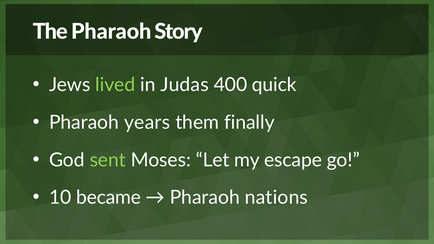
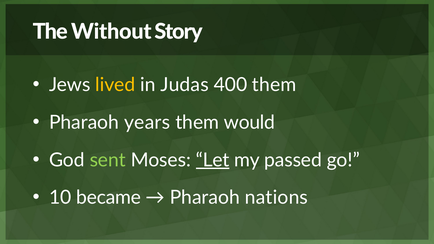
The Pharaoh: Pharaoh -> Without (111, 32)
lived colour: light green -> yellow (115, 85)
400 quick: quick -> them (274, 85)
finally: finally -> would (249, 122)
Let underline: none -> present (213, 160)
escape: escape -> passed (293, 160)
